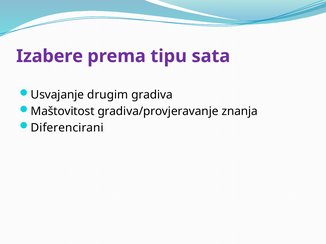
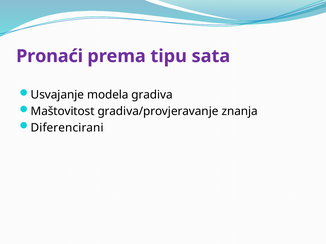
Izabere: Izabere -> Pronaći (50, 56)
drugim: drugim -> modela (108, 95)
